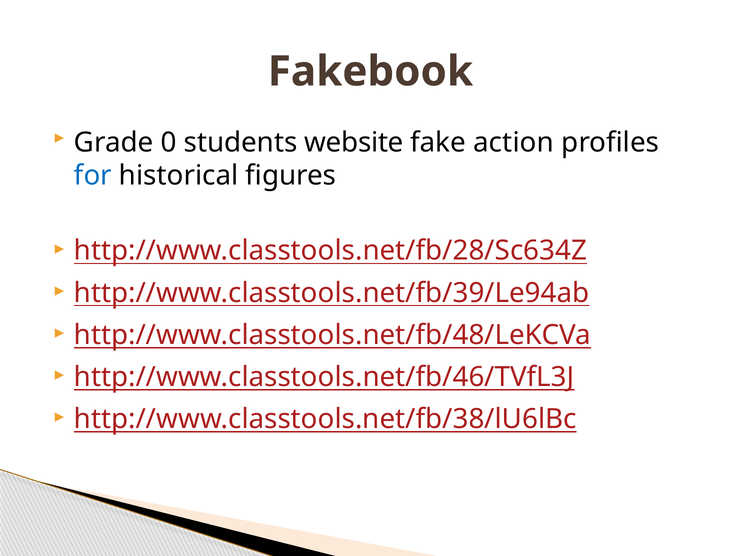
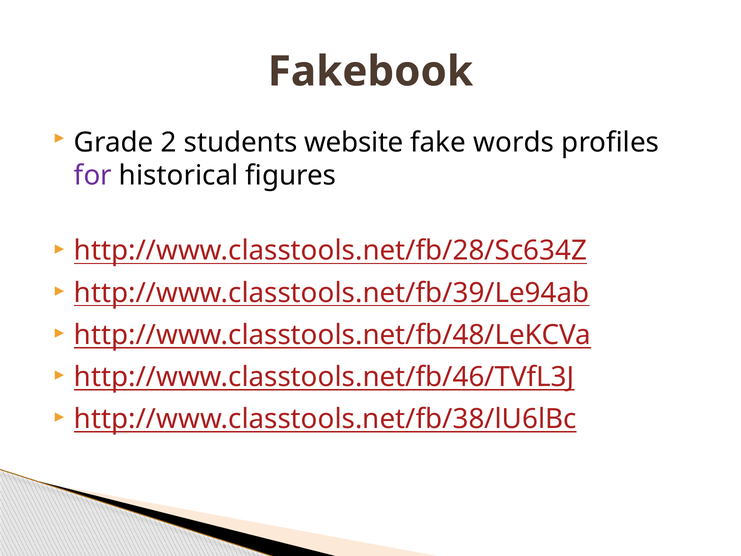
0: 0 -> 2 (169, 142)
action: action -> words (514, 142)
for colour: blue -> purple (93, 176)
